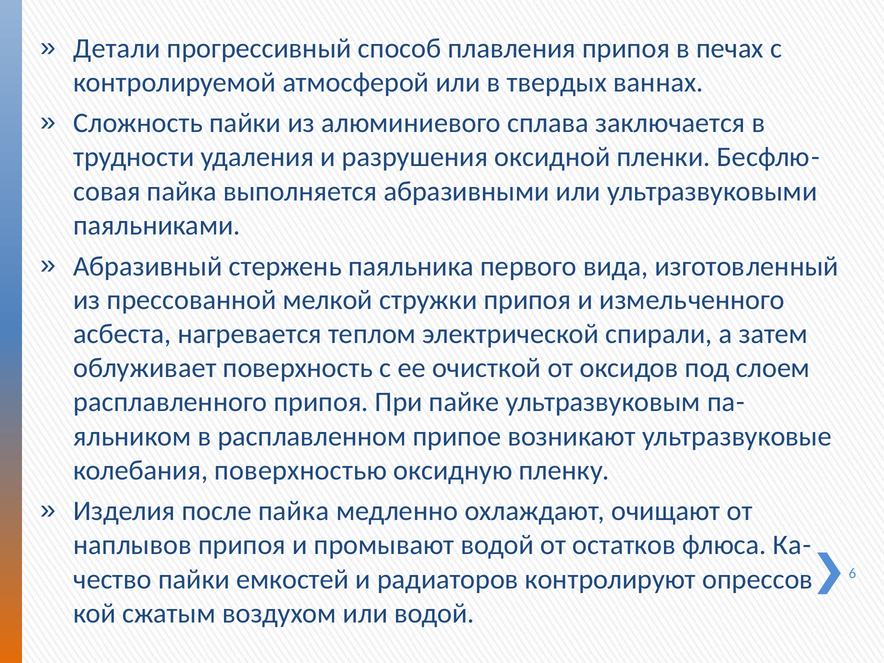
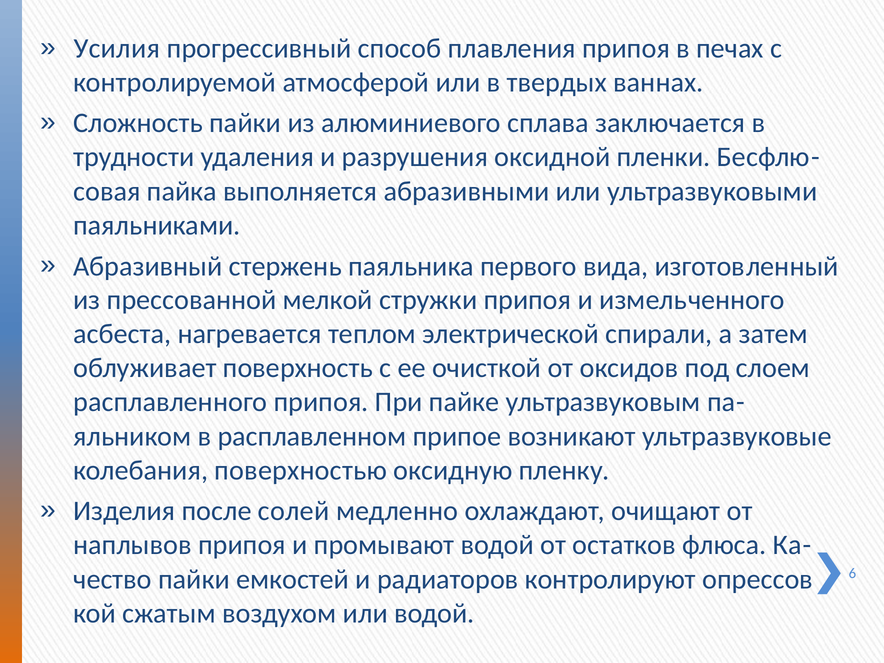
Детали: Детали -> Усилия (117, 49)
после пайка: пайка -> солей (294, 511)
